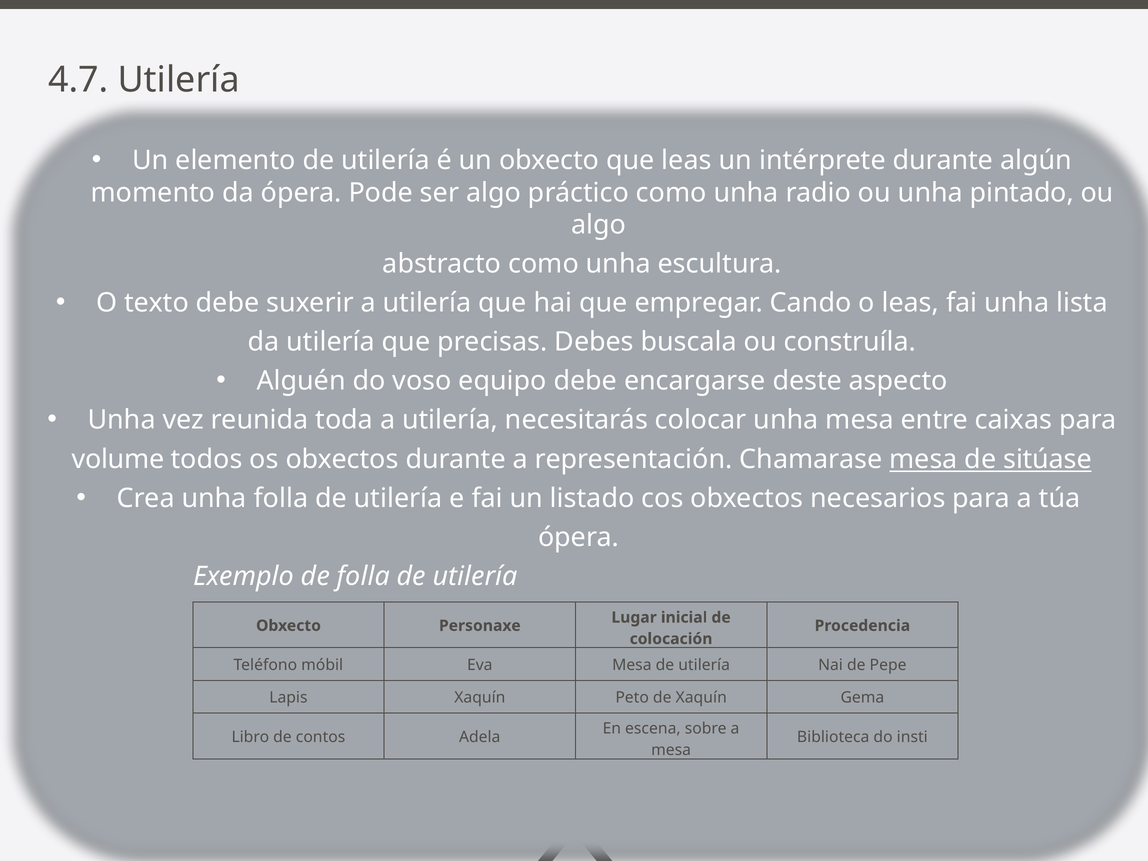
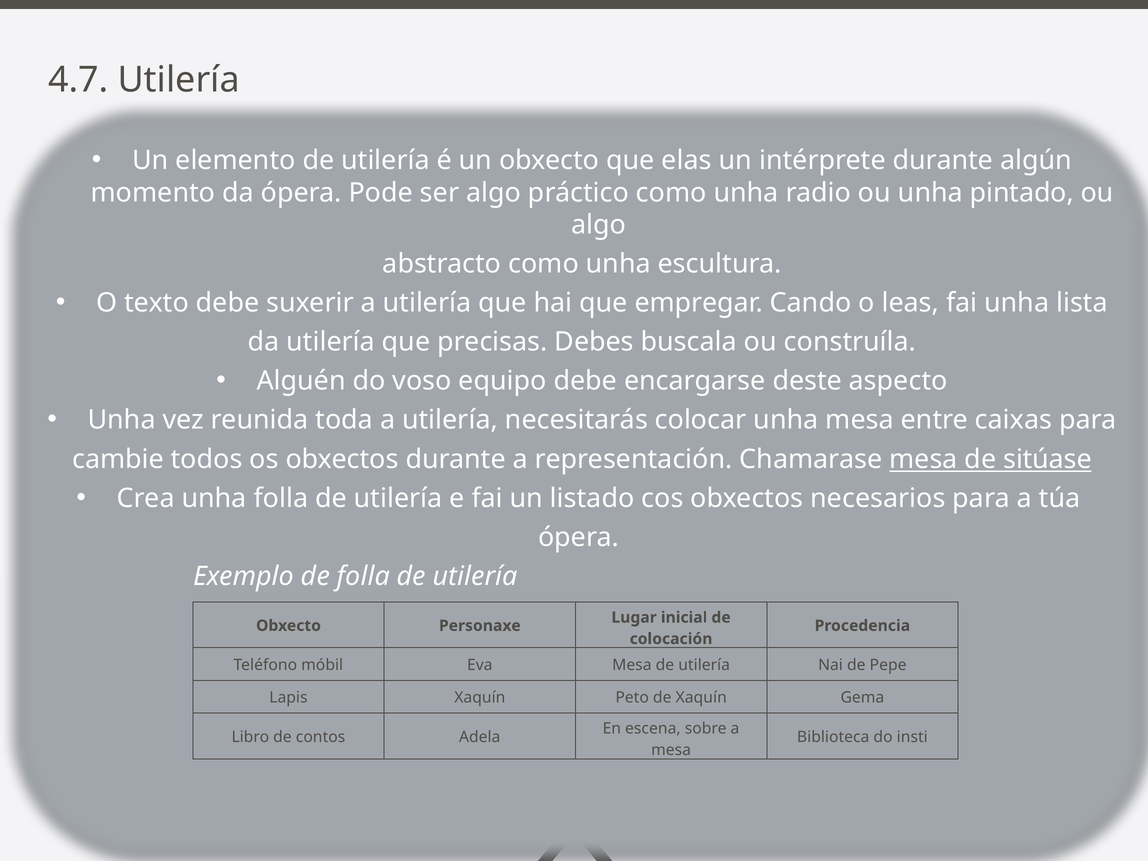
que leas: leas -> elas (687, 160)
volume: volume -> cambie (118, 459)
